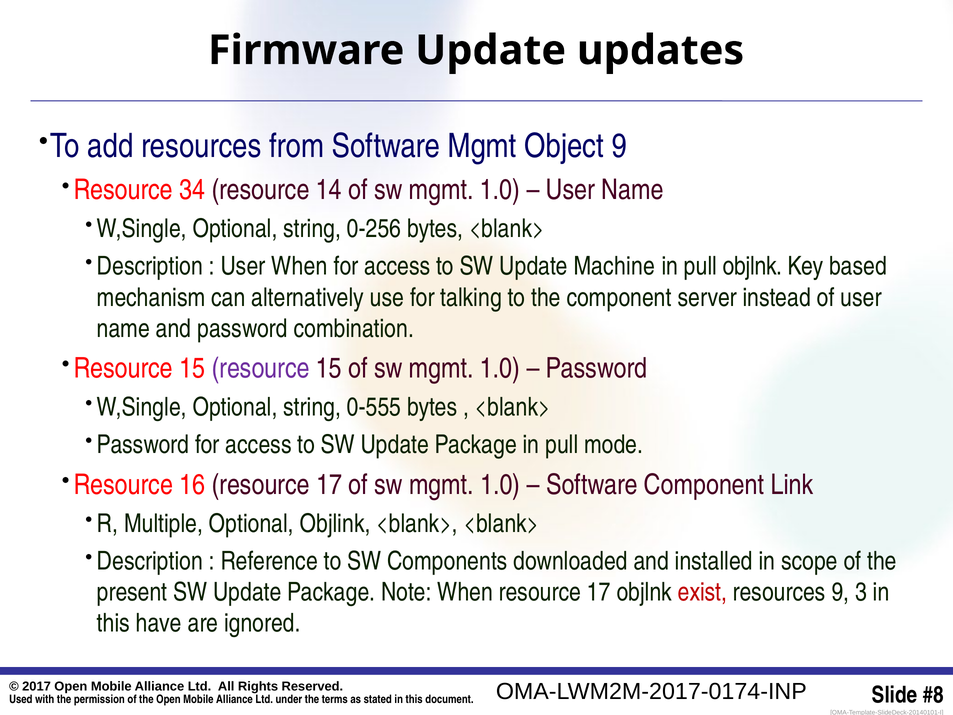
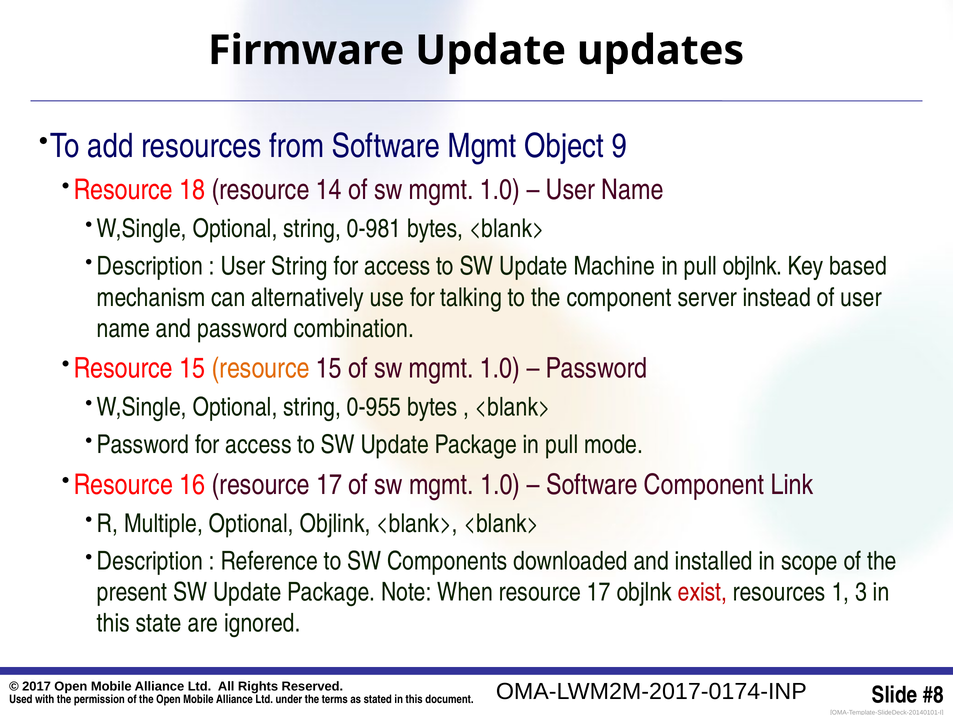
34: 34 -> 18 (192, 190)
0-256: 0-256 -> 0-981 (374, 229)
User When: When -> String (300, 266)
resource colour: purple -> orange (261, 368)
0-555: 0-555 -> 0-955 (374, 407)
resources 9: 9 -> 1 (840, 592)
have: have -> state (159, 623)
